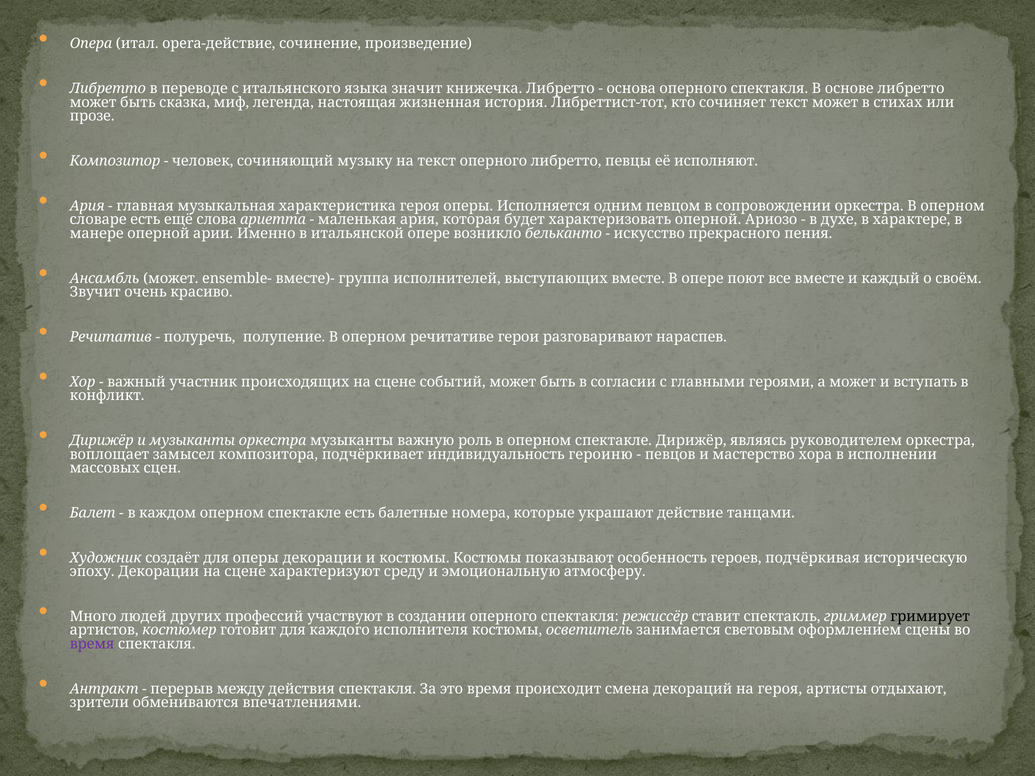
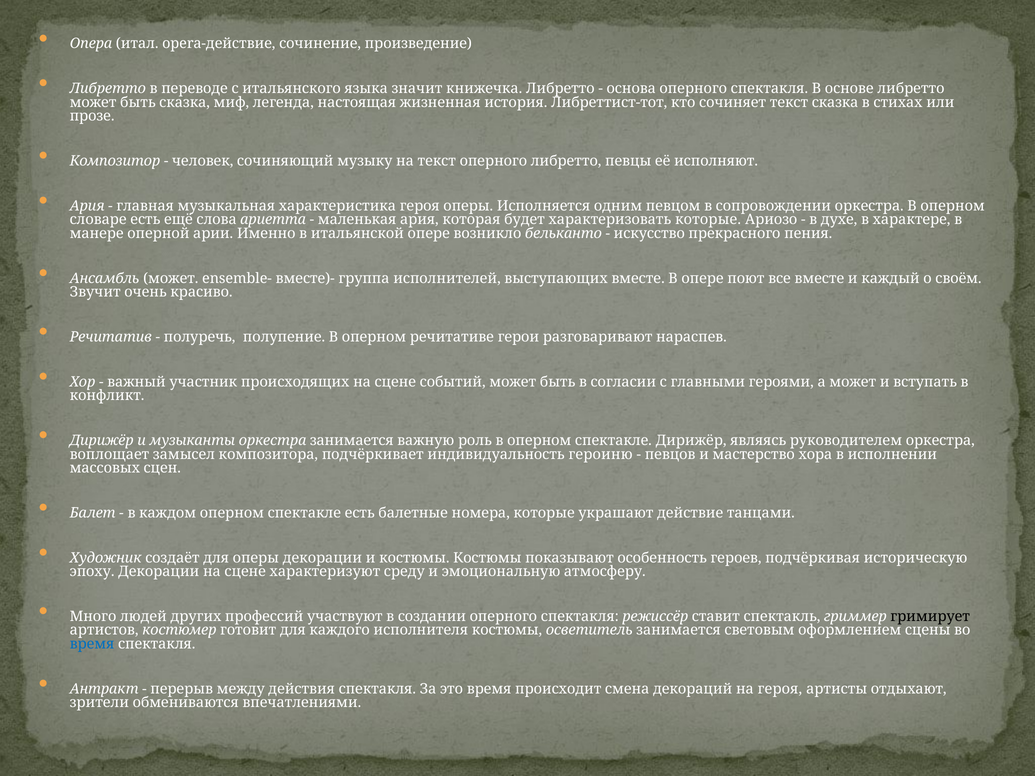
текст может: может -> сказка (835, 102)
характеризовать оперной: оперной -> которые (708, 220)
оркестра музыканты: музыканты -> занимается (352, 441)
время colour: purple -> blue (92, 644)
